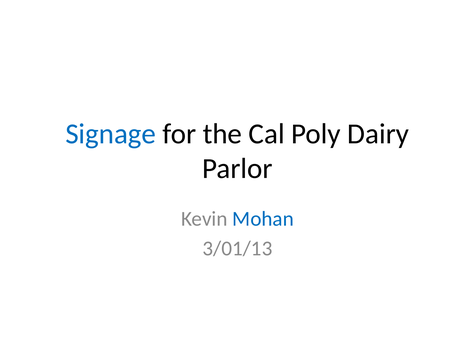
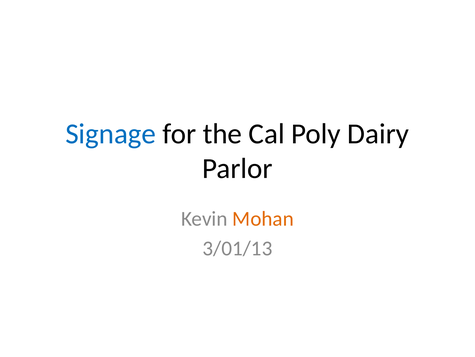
Mohan colour: blue -> orange (263, 218)
